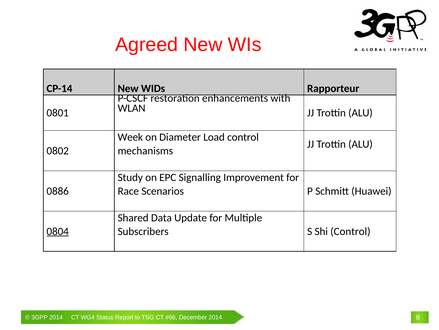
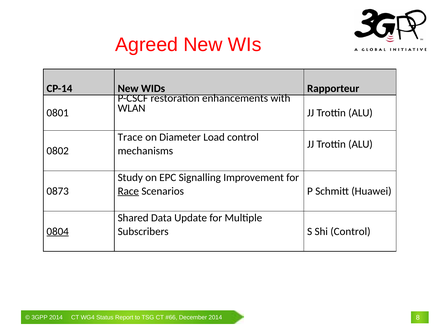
Week: Week -> Trace (130, 137)
0886: 0886 -> 0873 (58, 191)
Race underline: none -> present (128, 191)
